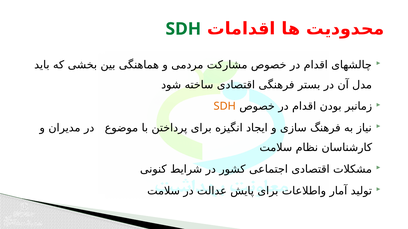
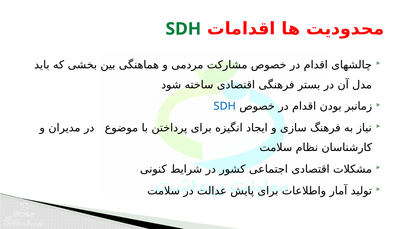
SDH colour: orange -> blue (225, 107)
